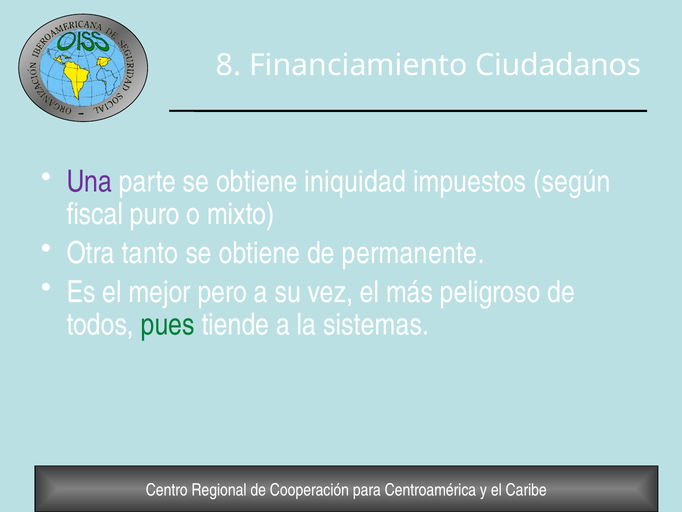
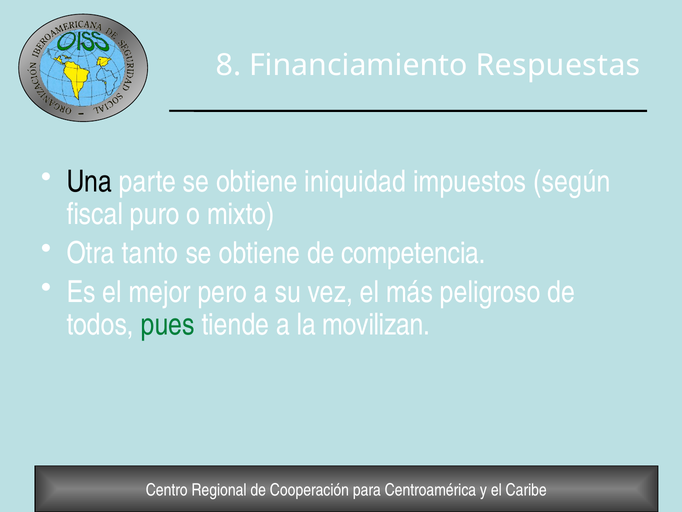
Ciudadanos: Ciudadanos -> Respuestas (558, 65)
Una colour: purple -> black (89, 181)
permanente: permanente -> competencia (414, 253)
sistemas: sistemas -> movilizan (376, 325)
